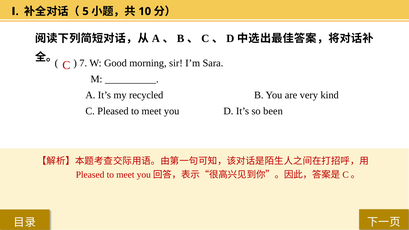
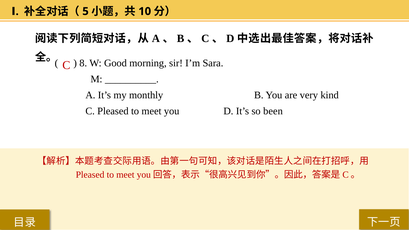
7: 7 -> 8 (83, 63)
recycled: recycled -> monthly (146, 95)
